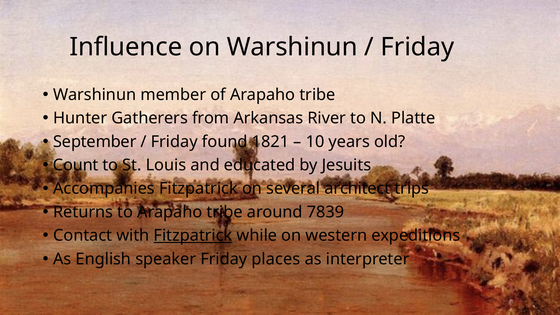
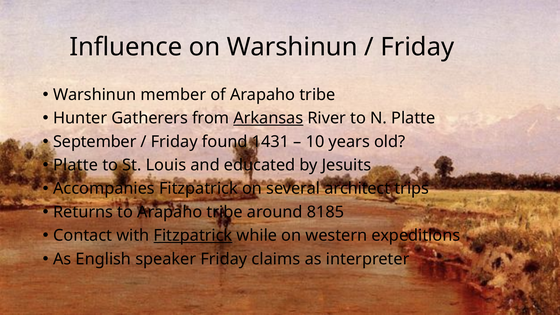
Arkansas underline: none -> present (268, 118)
1821: 1821 -> 1431 (270, 142)
Count: Count -> Platte (76, 165)
7839: 7839 -> 8185 (325, 212)
places: places -> claims (276, 259)
